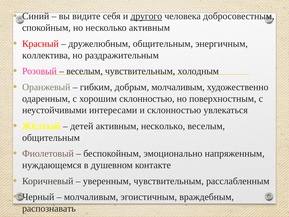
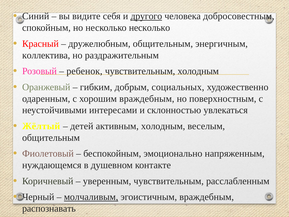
несколько активным: активным -> несколько (150, 28)
веселым: веселым -> ребенок (84, 71)
добрым молчаливым: молчаливым -> социальных (178, 87)
хорошим склонностью: склонностью -> враждебным (147, 99)
активным несколько: несколько -> холодным (163, 126)
молчаливым underline: none -> present (91, 197)
